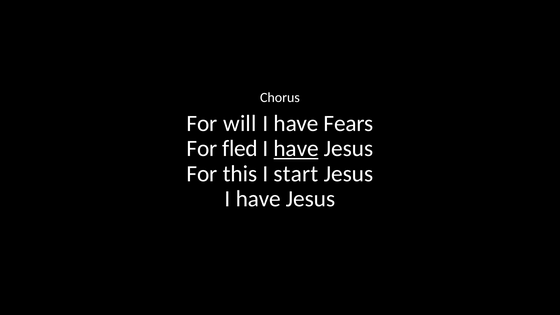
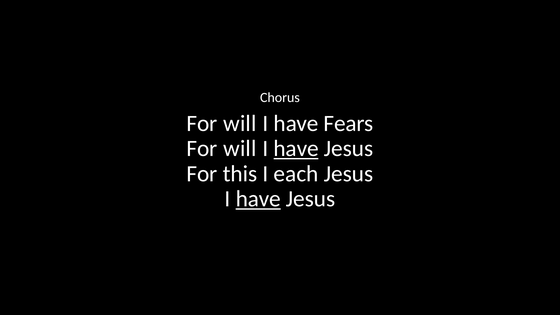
fled: fled -> will (240, 149)
start: start -> each (296, 174)
have underline: none -> present (258, 199)
